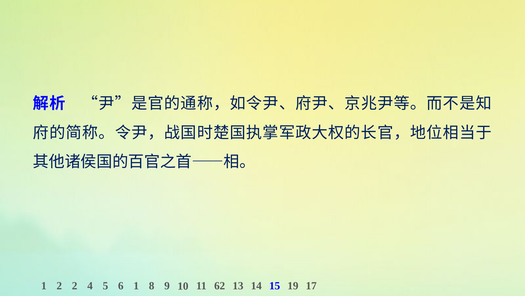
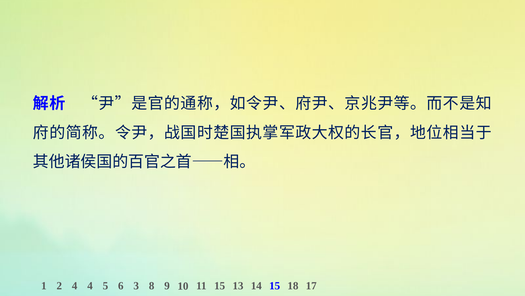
2 2: 2 -> 4 (75, 285)
6 1: 1 -> 3 (136, 285)
11 62: 62 -> 15 (220, 285)
19: 19 -> 18 (293, 285)
